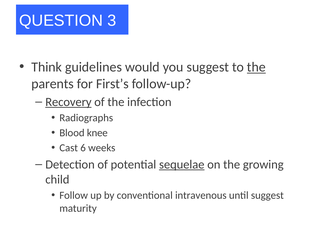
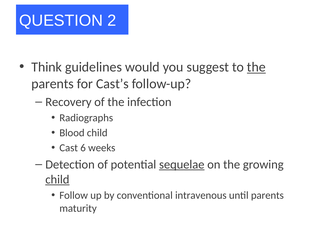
3: 3 -> 2 (112, 21)
First’s: First’s -> Cast’s (112, 84)
Recovery underline: present -> none (68, 102)
Blood knee: knee -> child (97, 133)
child underline: none -> present (57, 179)
until suggest: suggest -> parents (267, 195)
